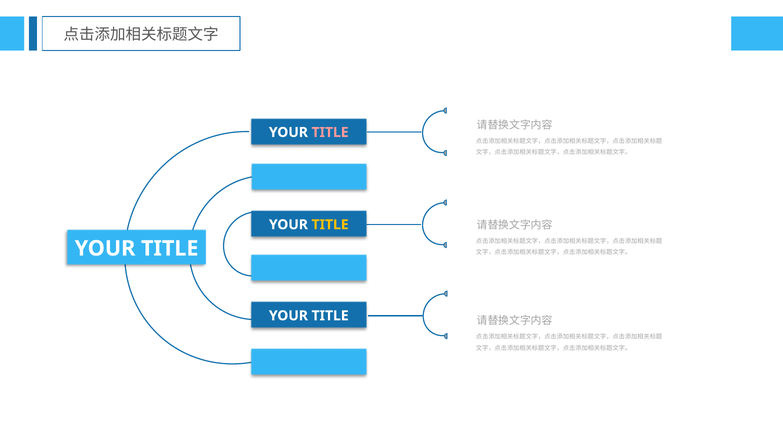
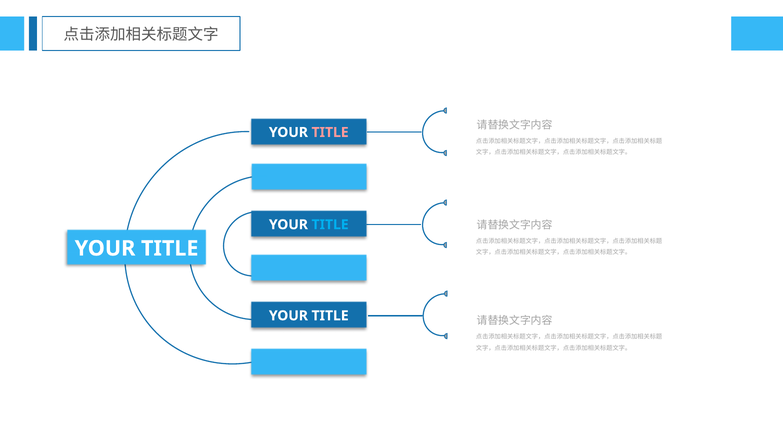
TITLE colour: yellow -> light blue (330, 225)
